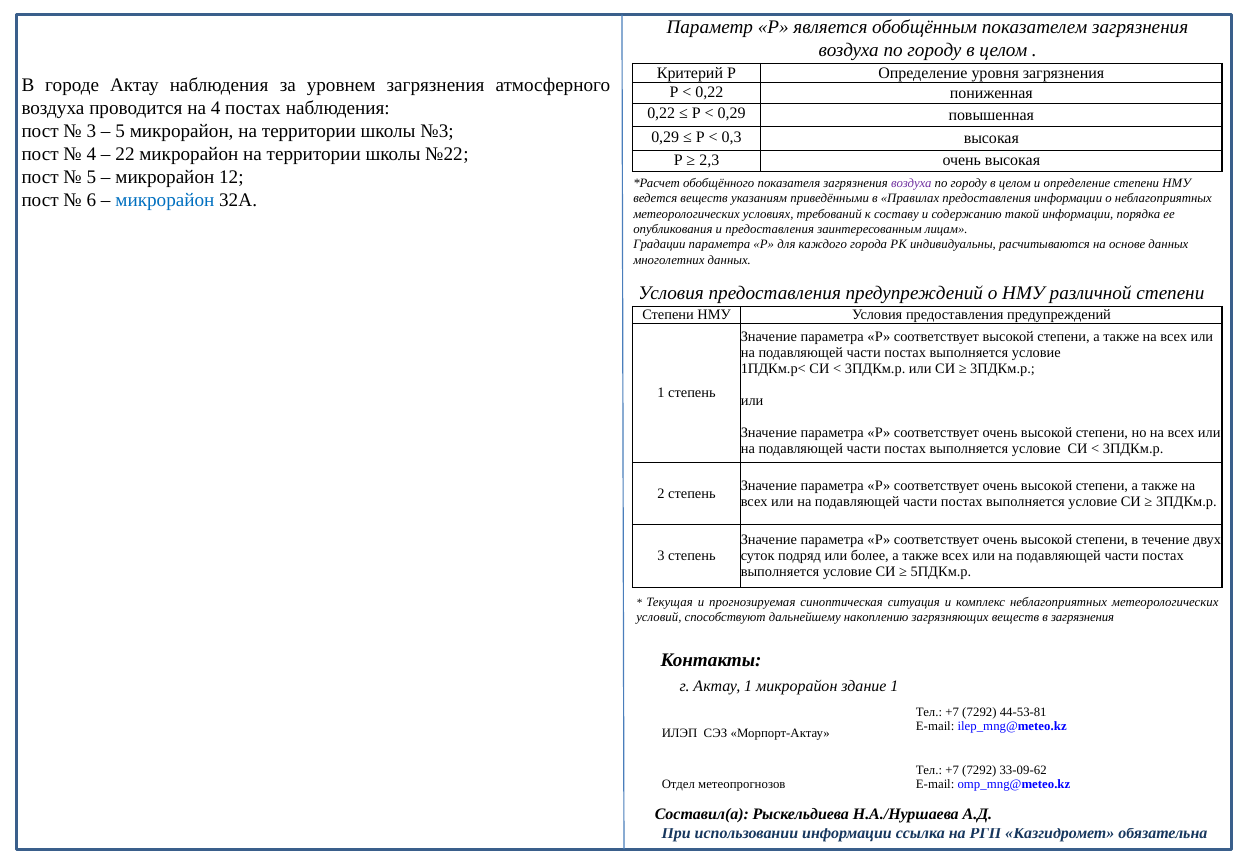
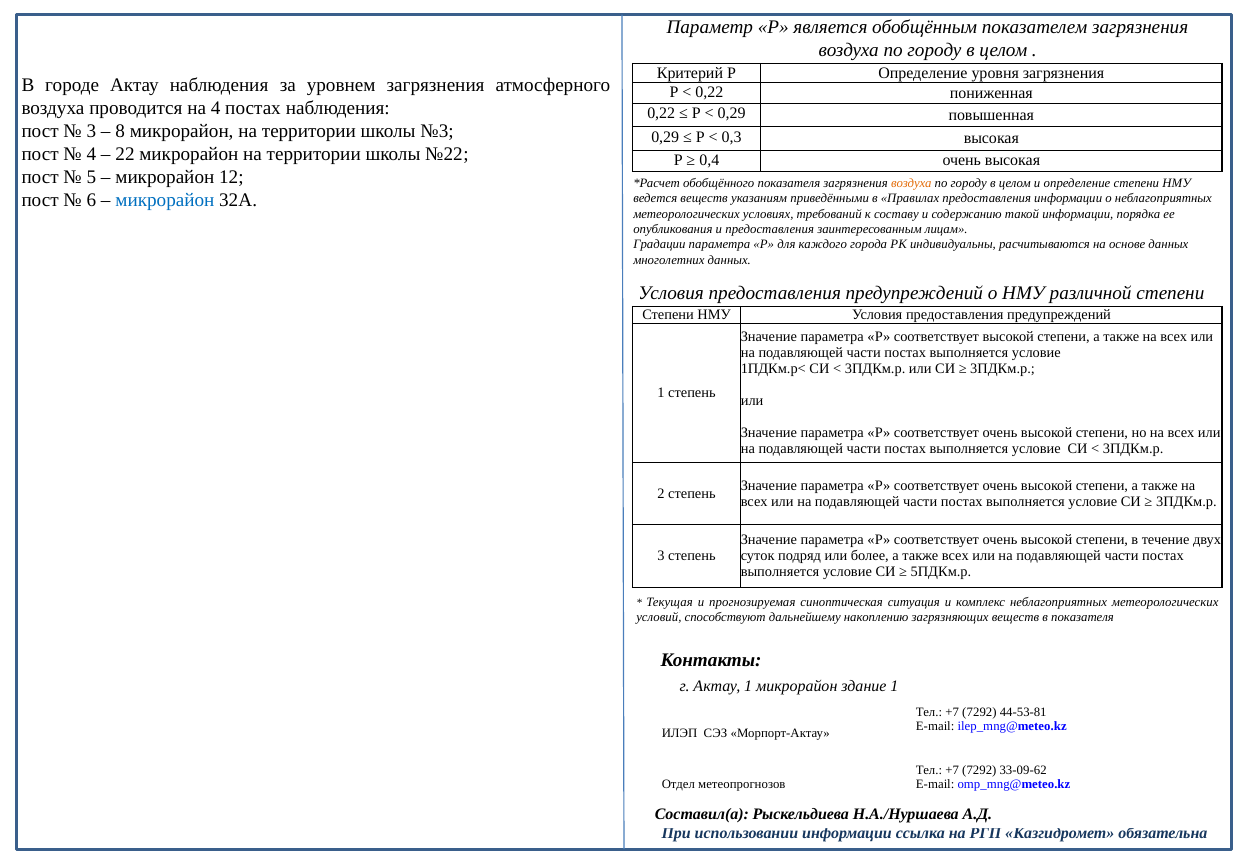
5: 5 -> 8 (120, 131)
2,3: 2,3 -> 0,4 (709, 160)
воздуха colour: purple -> orange (911, 183)
в загрязнения: загрязнения -> показателя (1083, 618)
